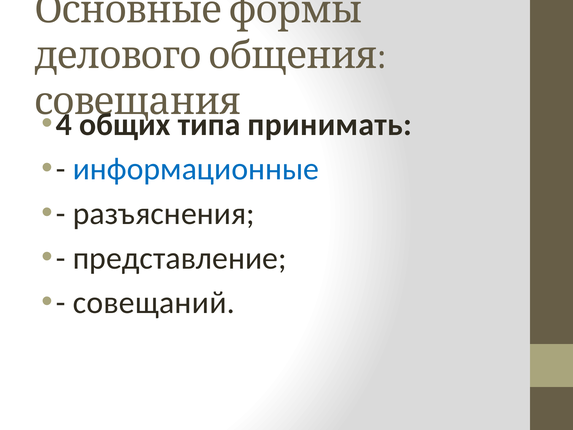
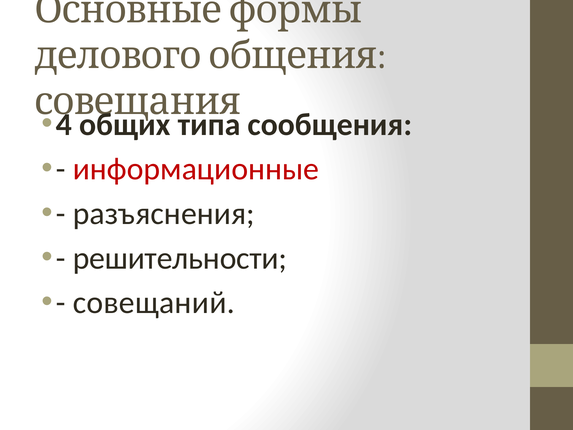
принимать: принимать -> сообщения (330, 124)
информационные colour: blue -> red (196, 169)
представление: представление -> решительности (180, 258)
